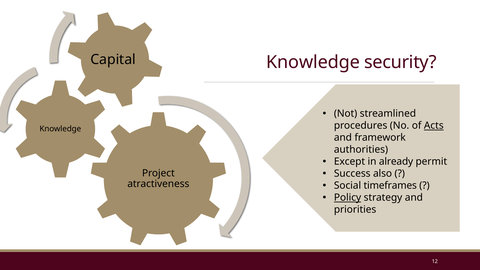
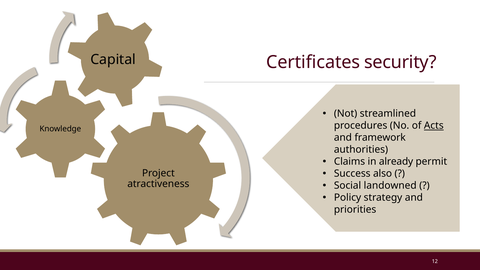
Knowledge: Knowledge -> Certificates (313, 62)
Except: Except -> Claims (350, 162)
timeframes: timeframes -> landowned (390, 186)
Policy underline: present -> none (348, 198)
